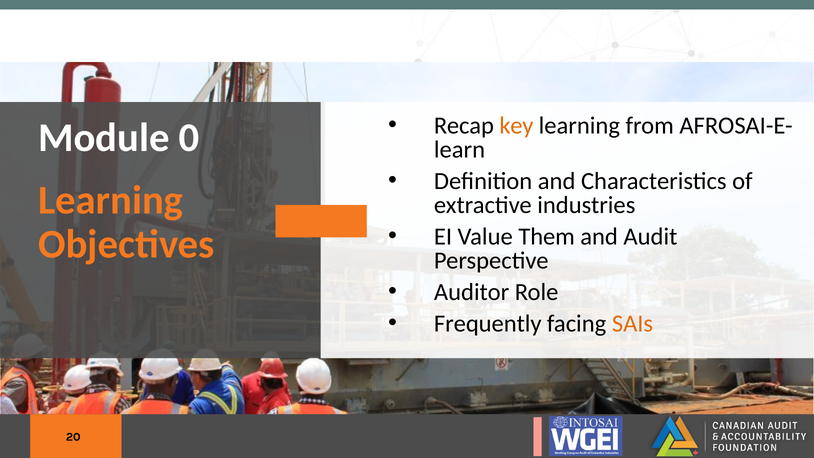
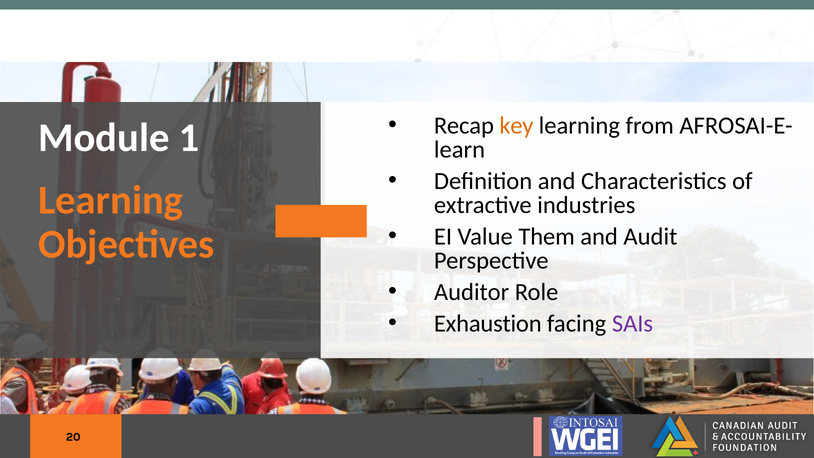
0: 0 -> 1 (189, 138)
Frequently: Frequently -> Exhaustion (488, 324)
SAIs colour: orange -> purple (632, 324)
